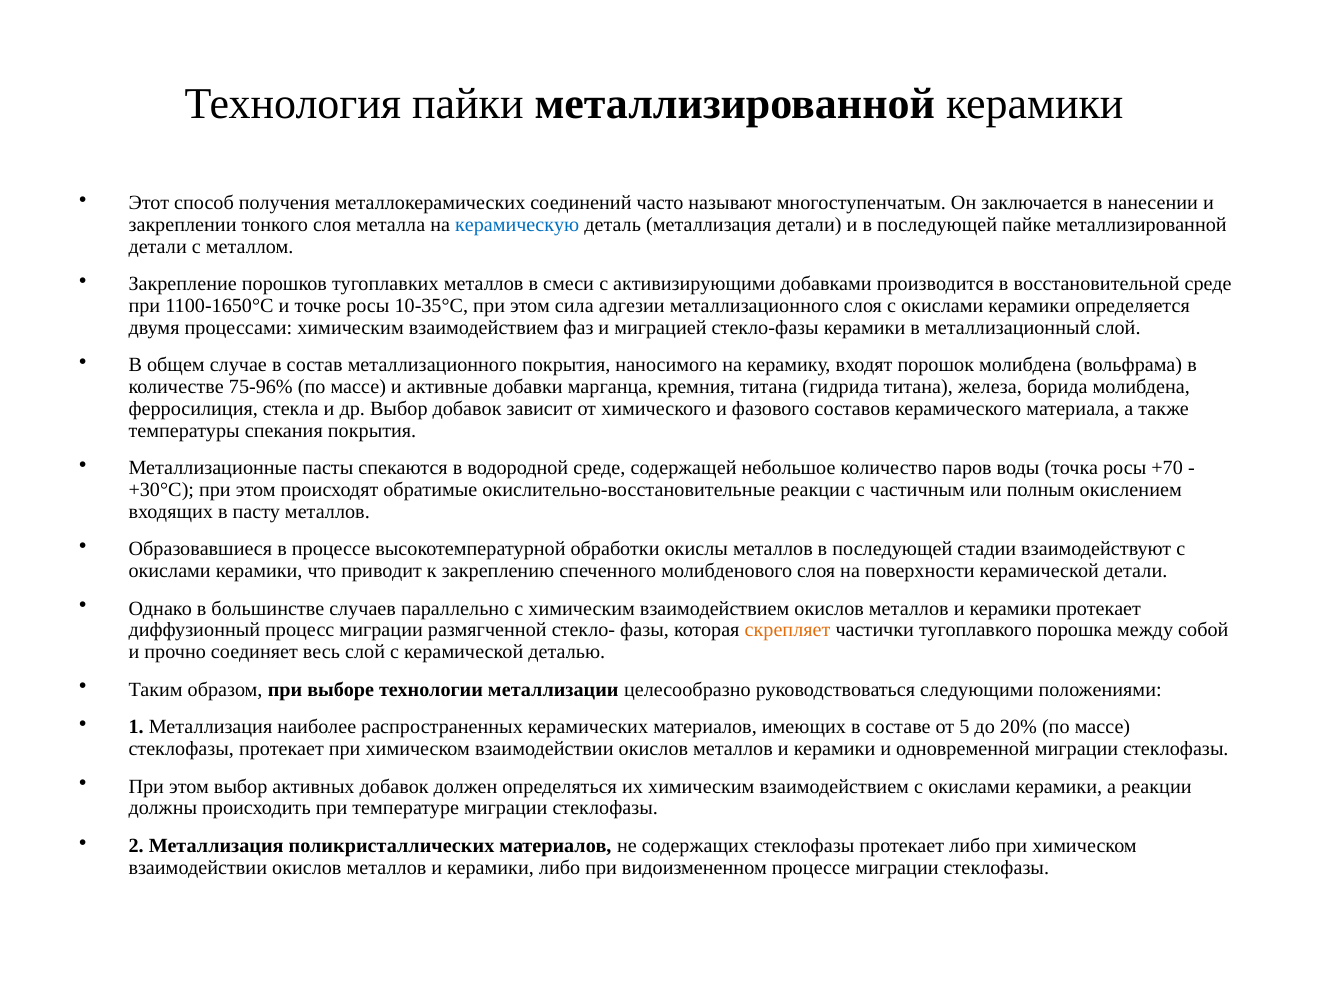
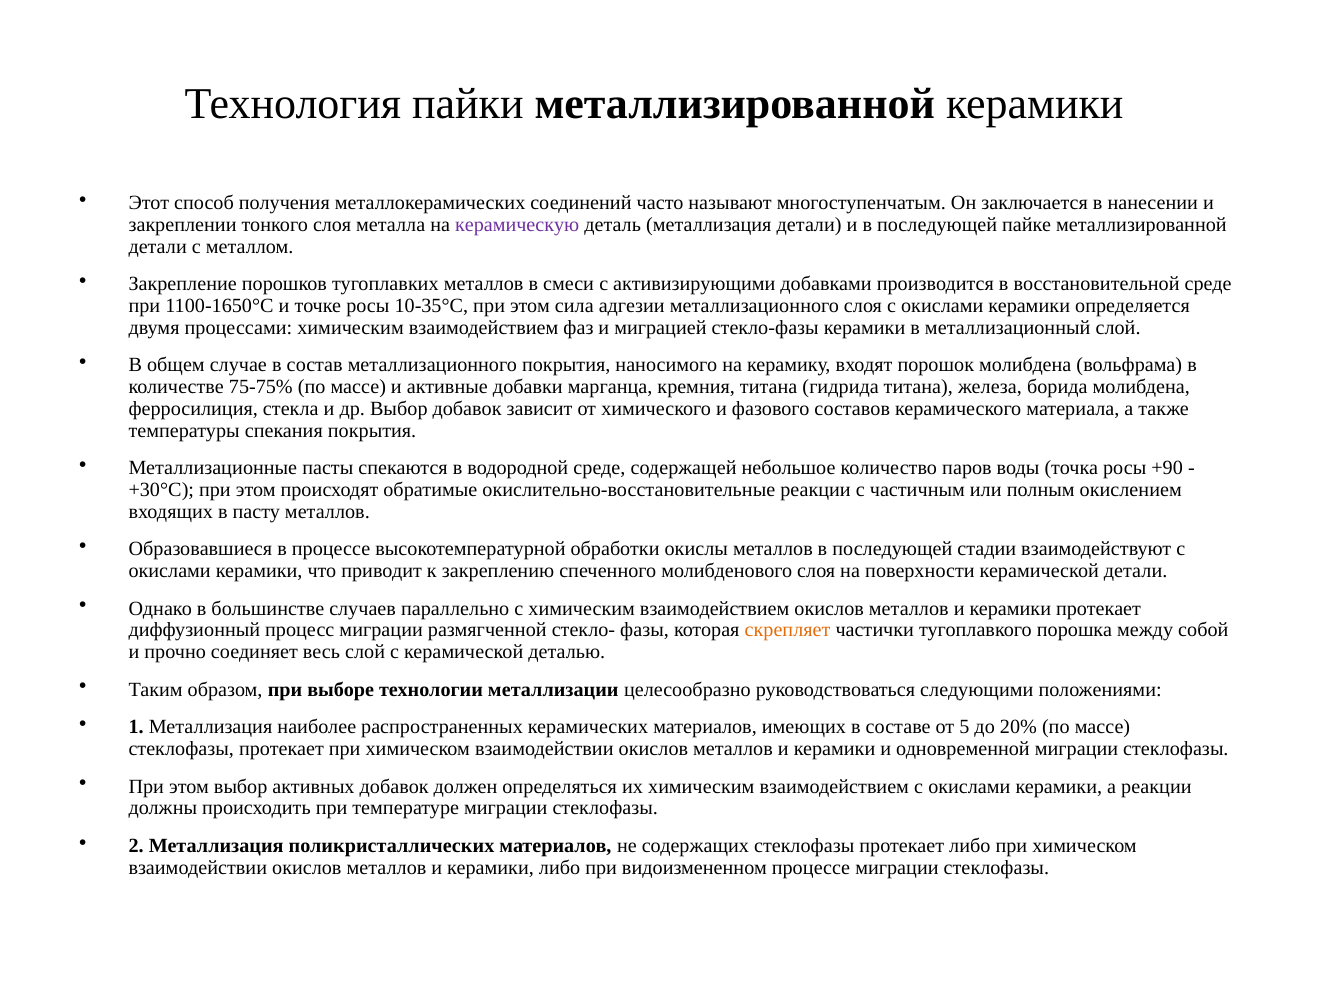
керамическую colour: blue -> purple (517, 225)
75-96%: 75-96% -> 75-75% (261, 387)
+70: +70 -> +90 (1167, 468)
